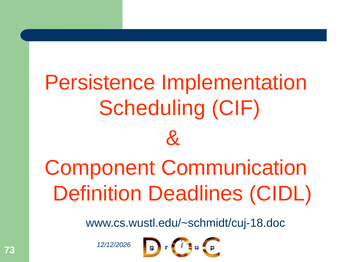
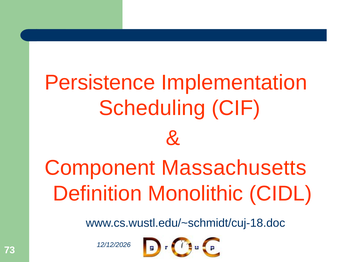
Communication: Communication -> Massachusetts (234, 168)
Deadlines: Deadlines -> Monolithic (196, 194)
